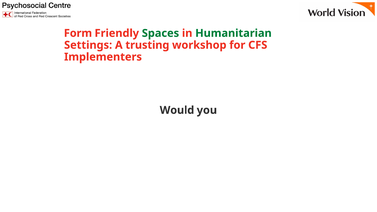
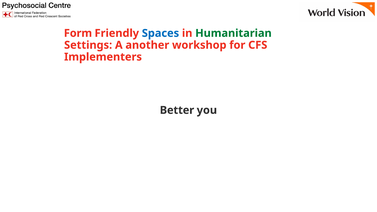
Spaces colour: green -> blue (160, 33)
trusting: trusting -> another (147, 45)
Would: Would -> Better (177, 110)
